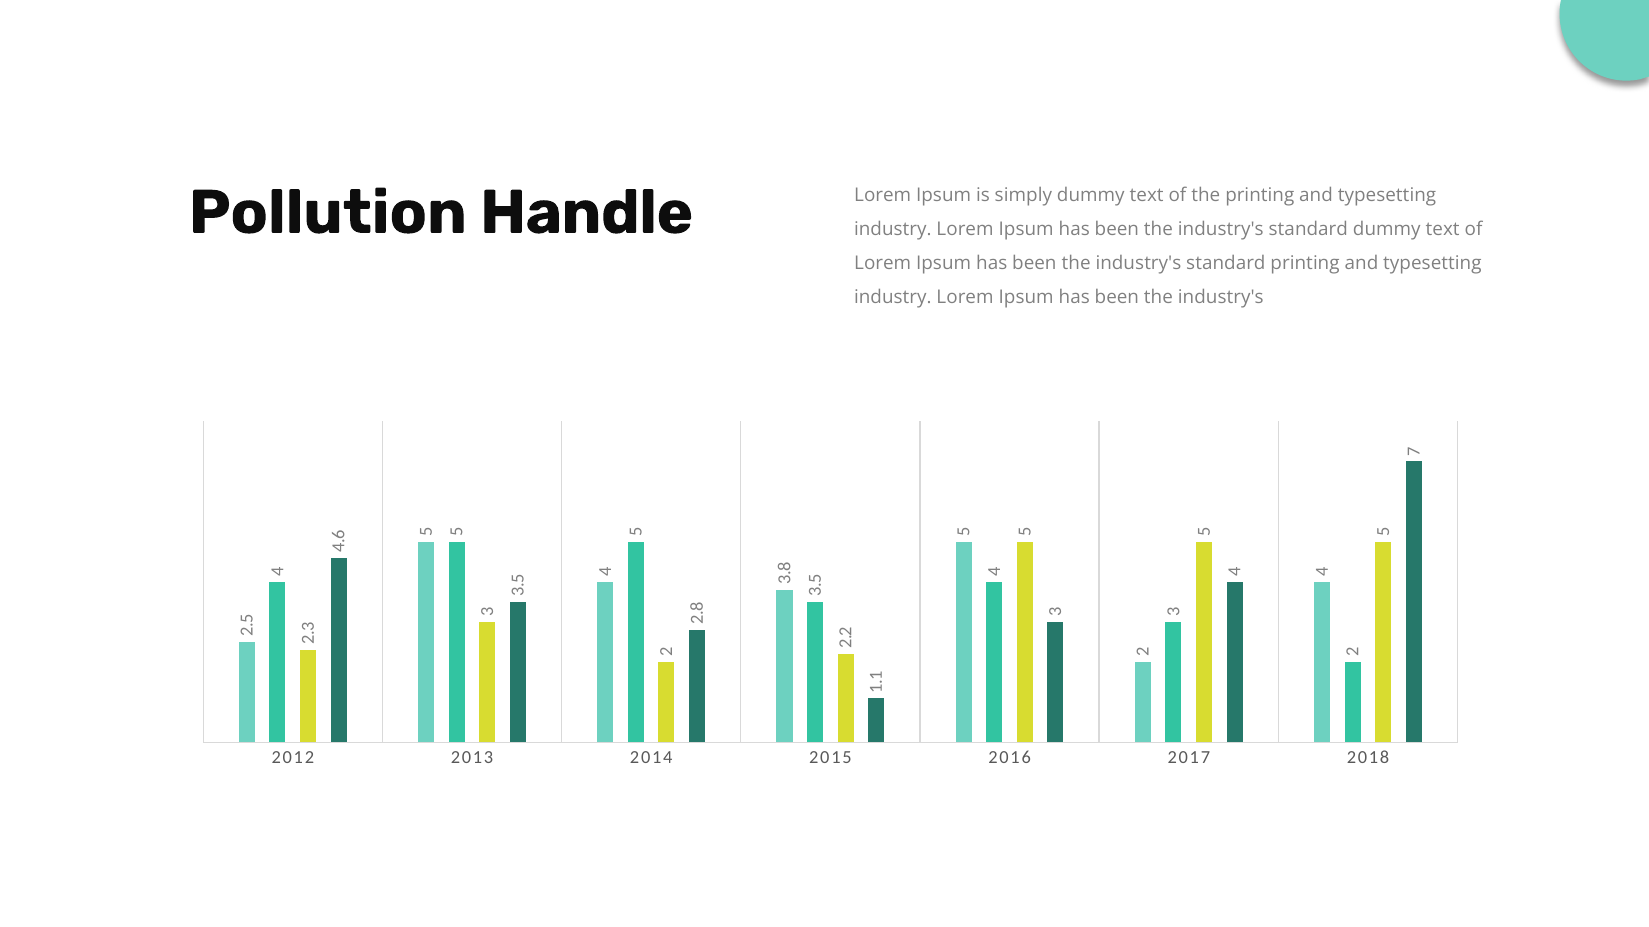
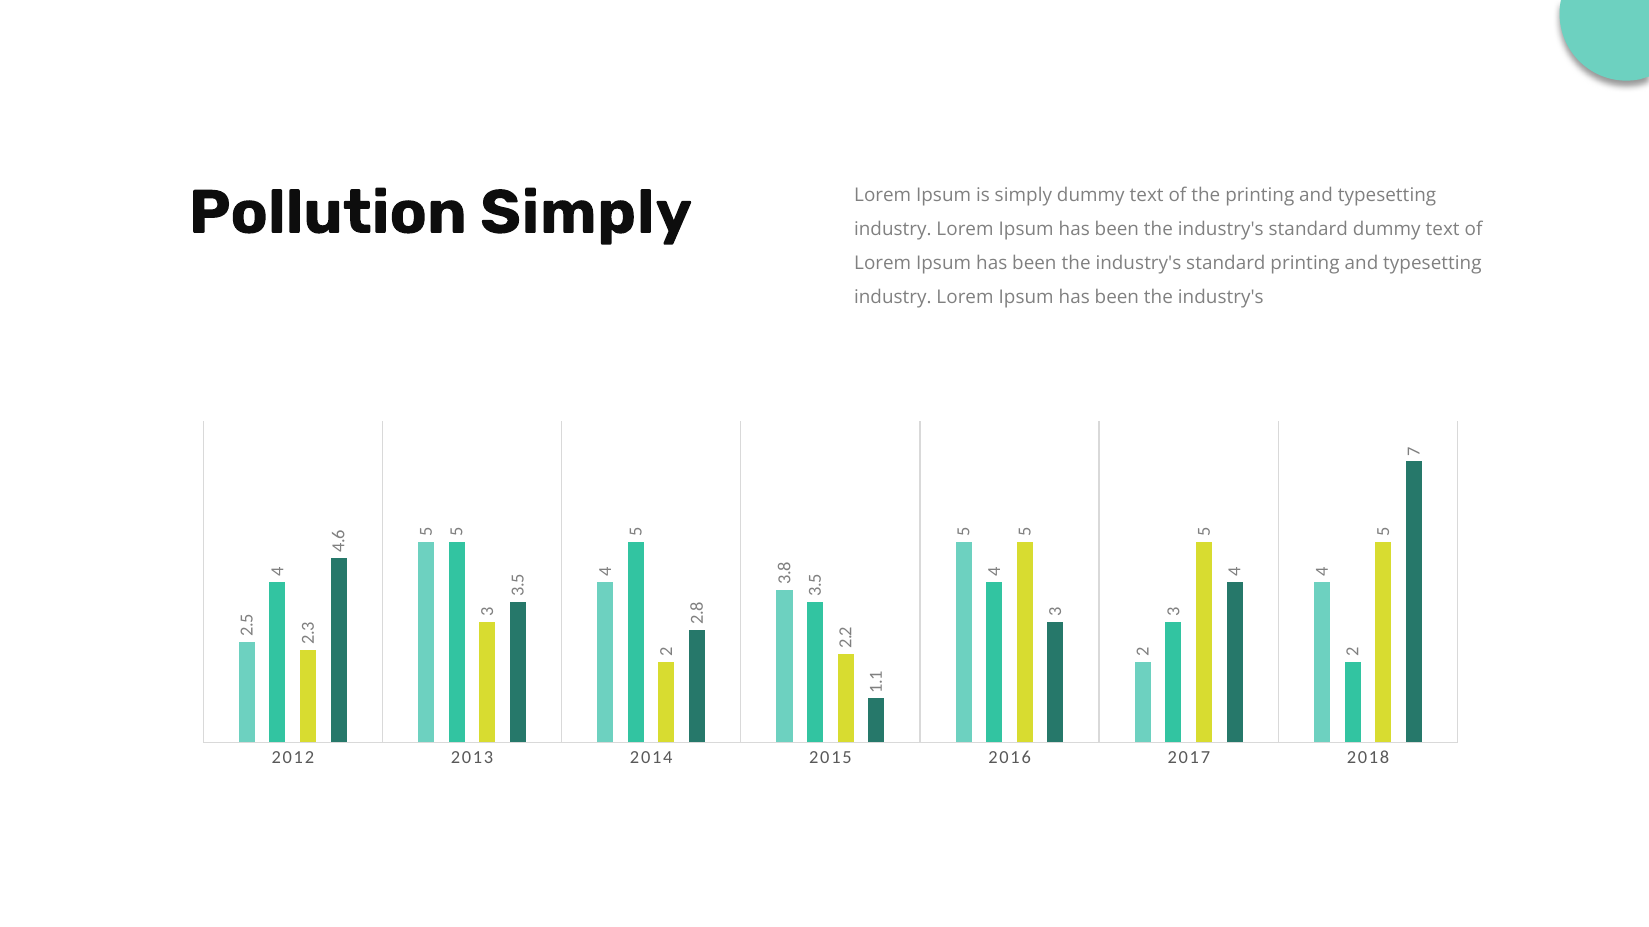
Pollution Handle: Handle -> Simply (586, 213)
